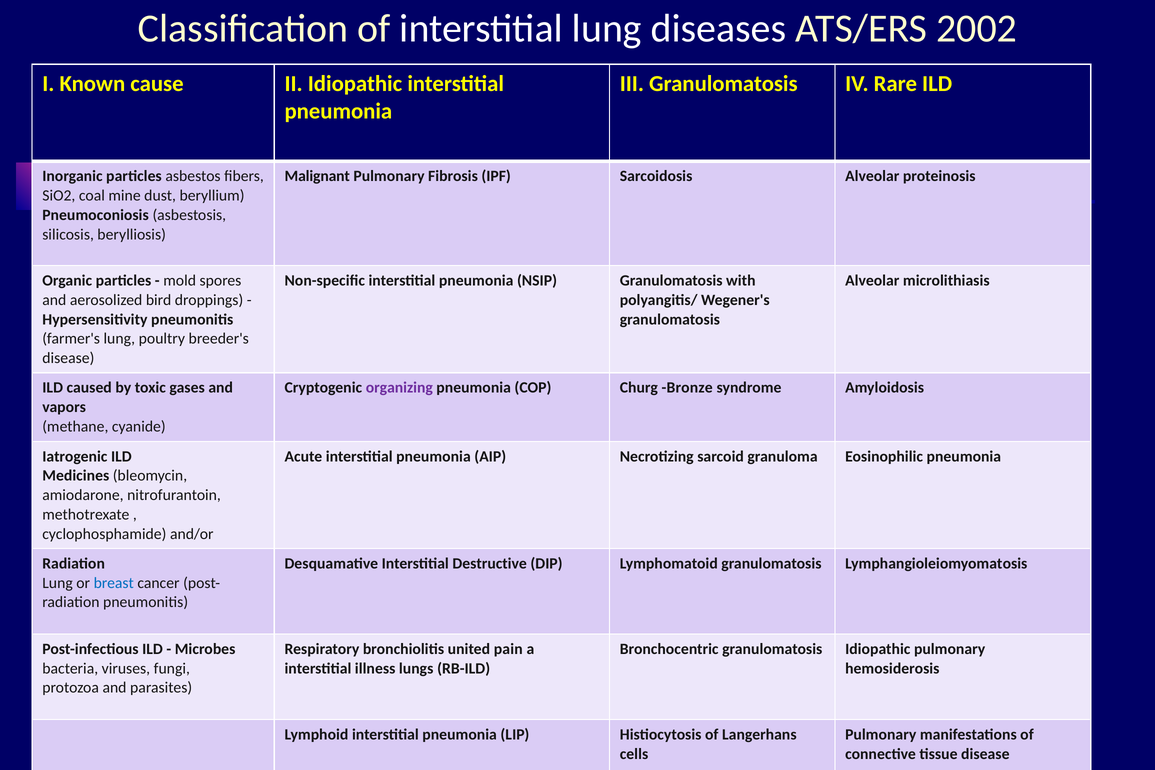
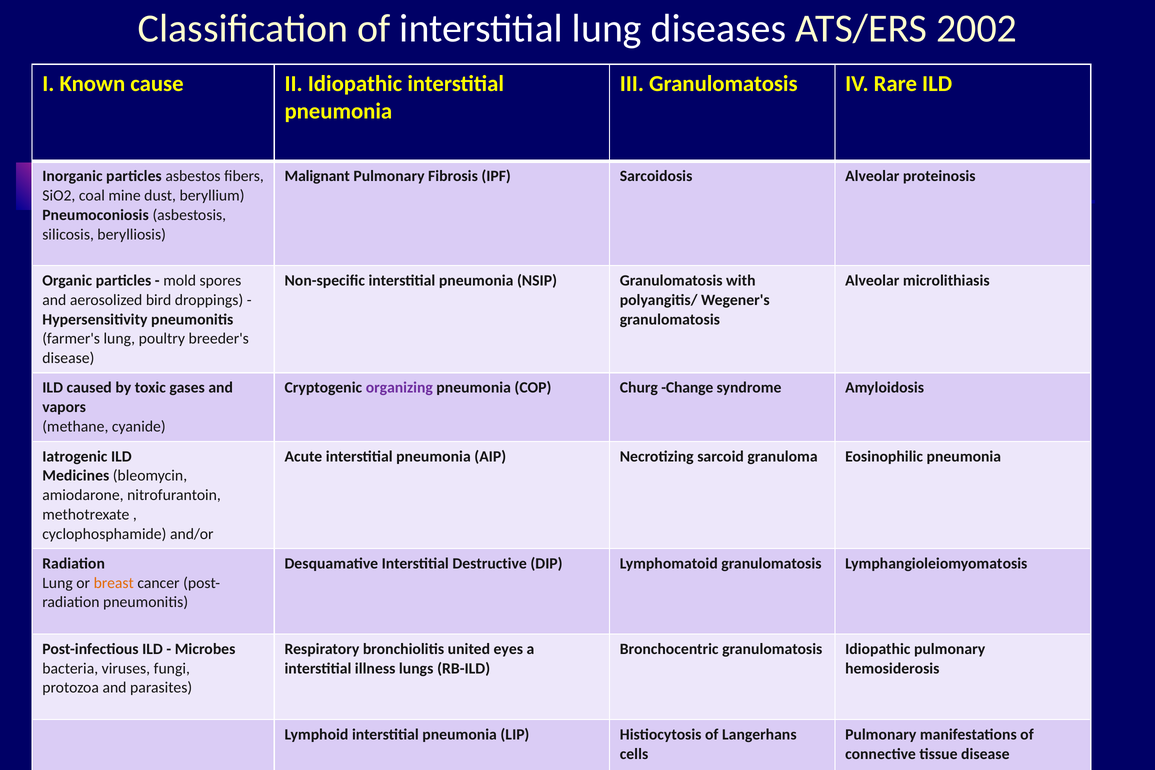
Bronze: Bronze -> Change (687, 388)
breast colour: blue -> orange (114, 583)
pain: pain -> eyes (508, 649)
